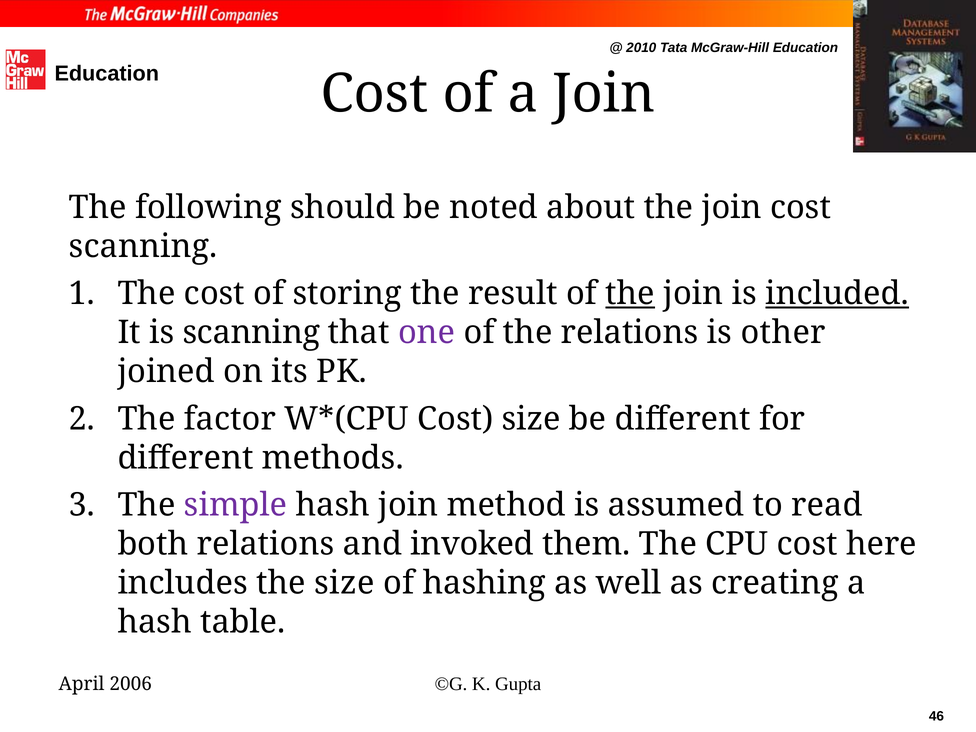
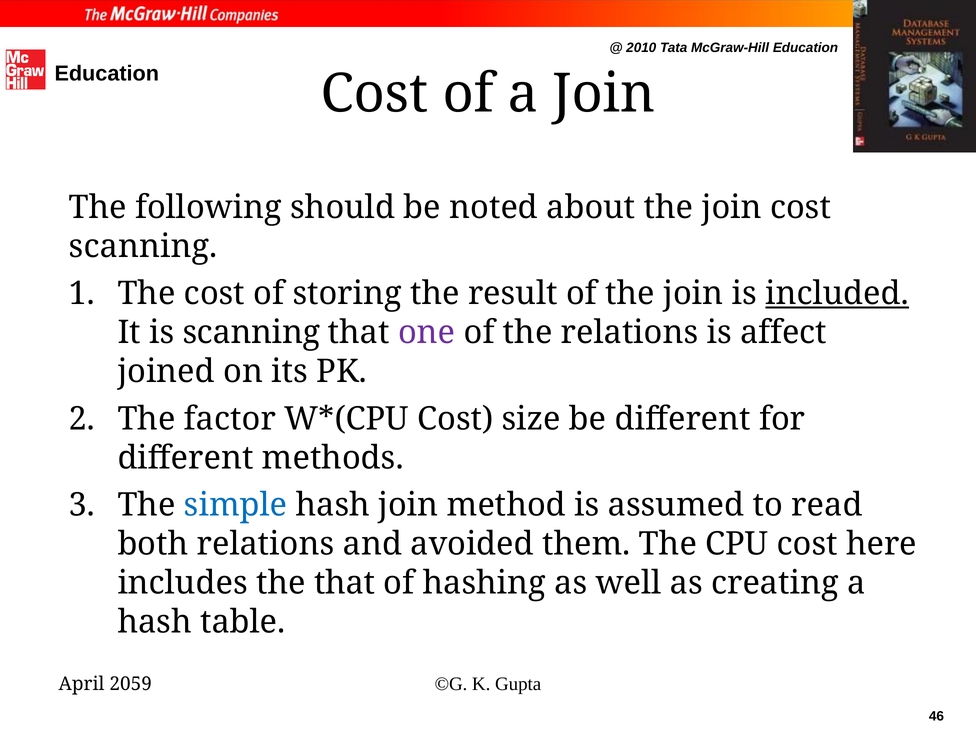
the underline: present -> none (630, 294)
other: other -> affect (784, 333)
simple colour: purple -> blue (236, 505)
invoked: invoked -> avoided (472, 544)
the size: size -> that (345, 583)
2006: 2006 -> 2059 (131, 684)
